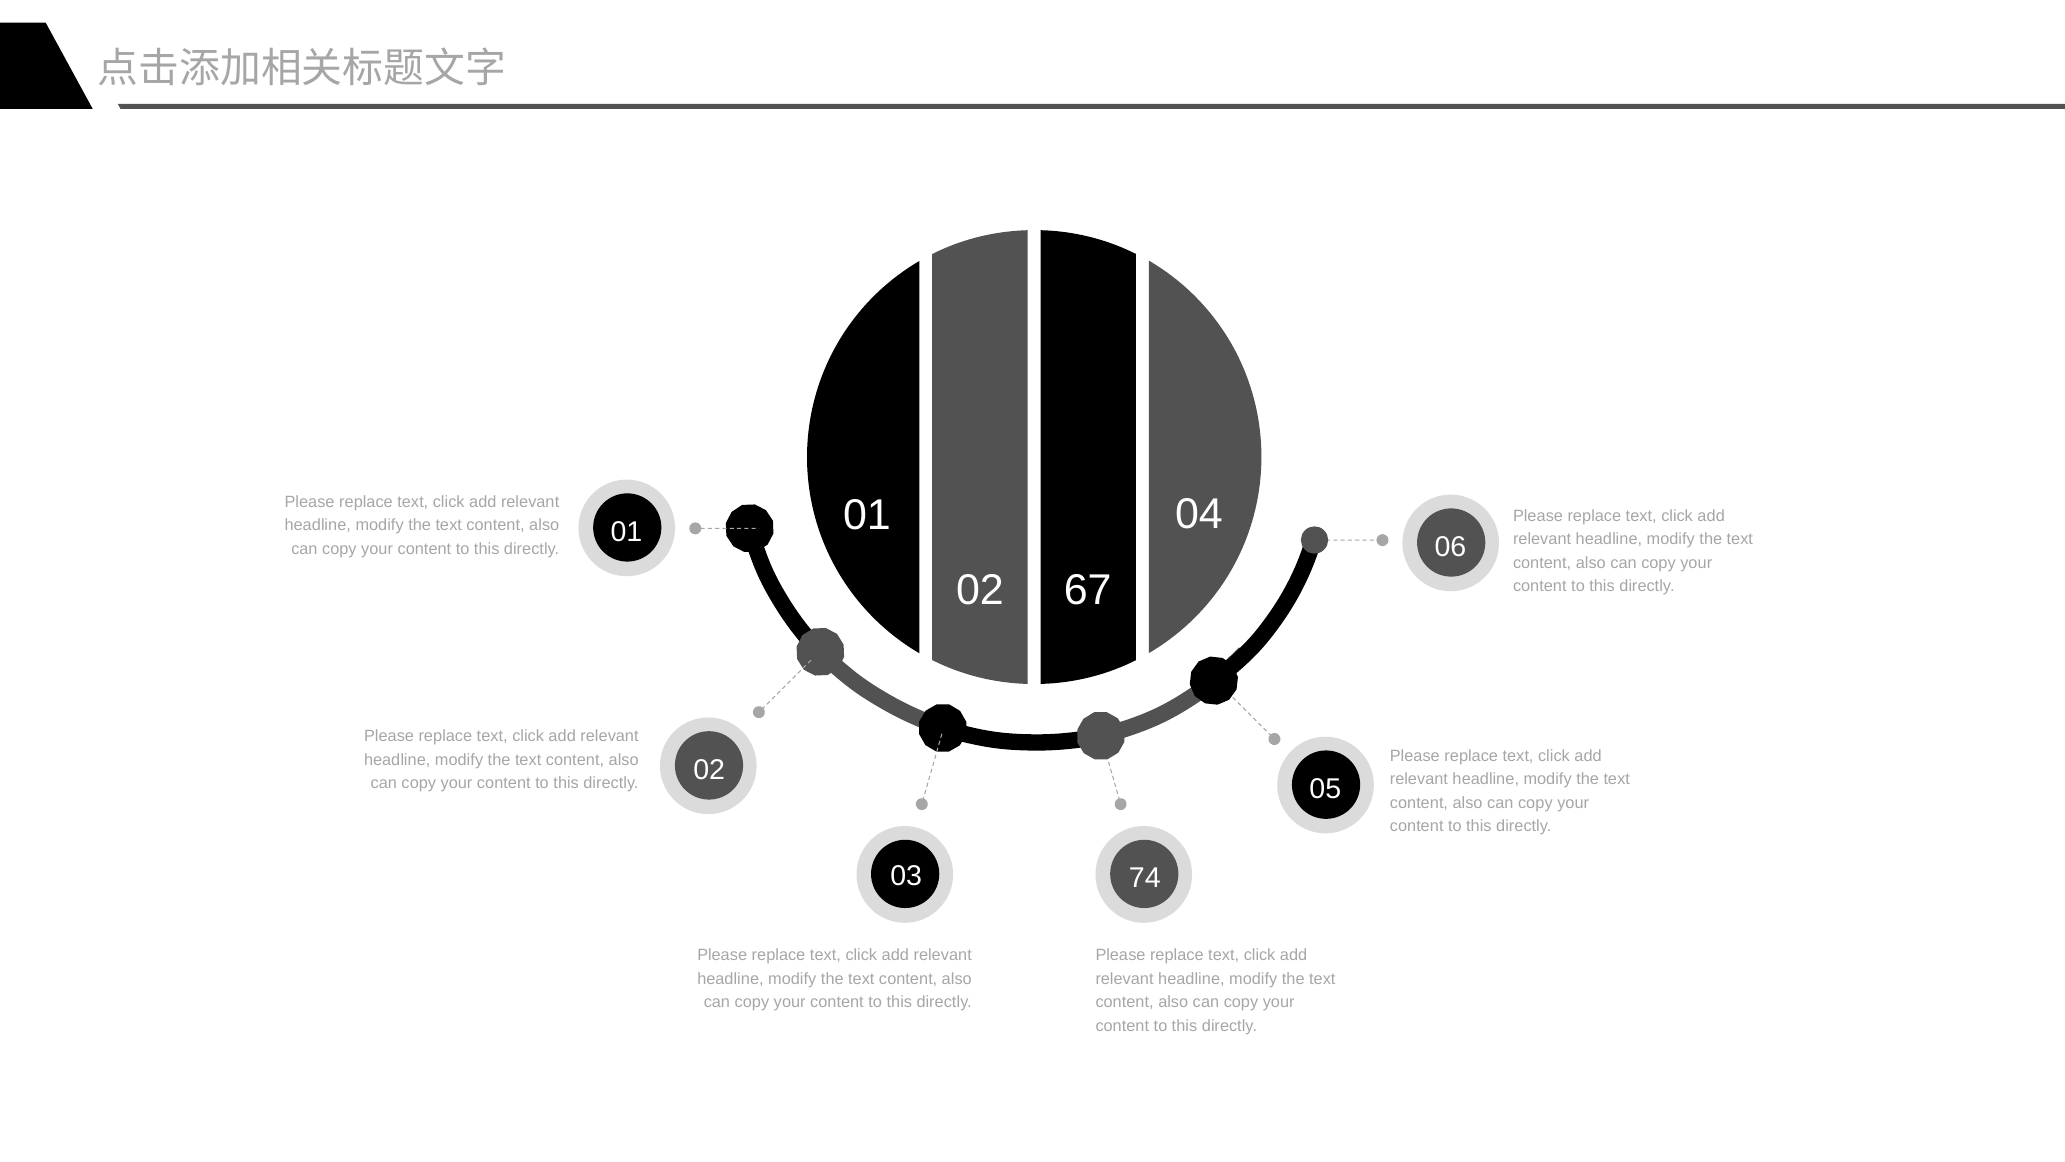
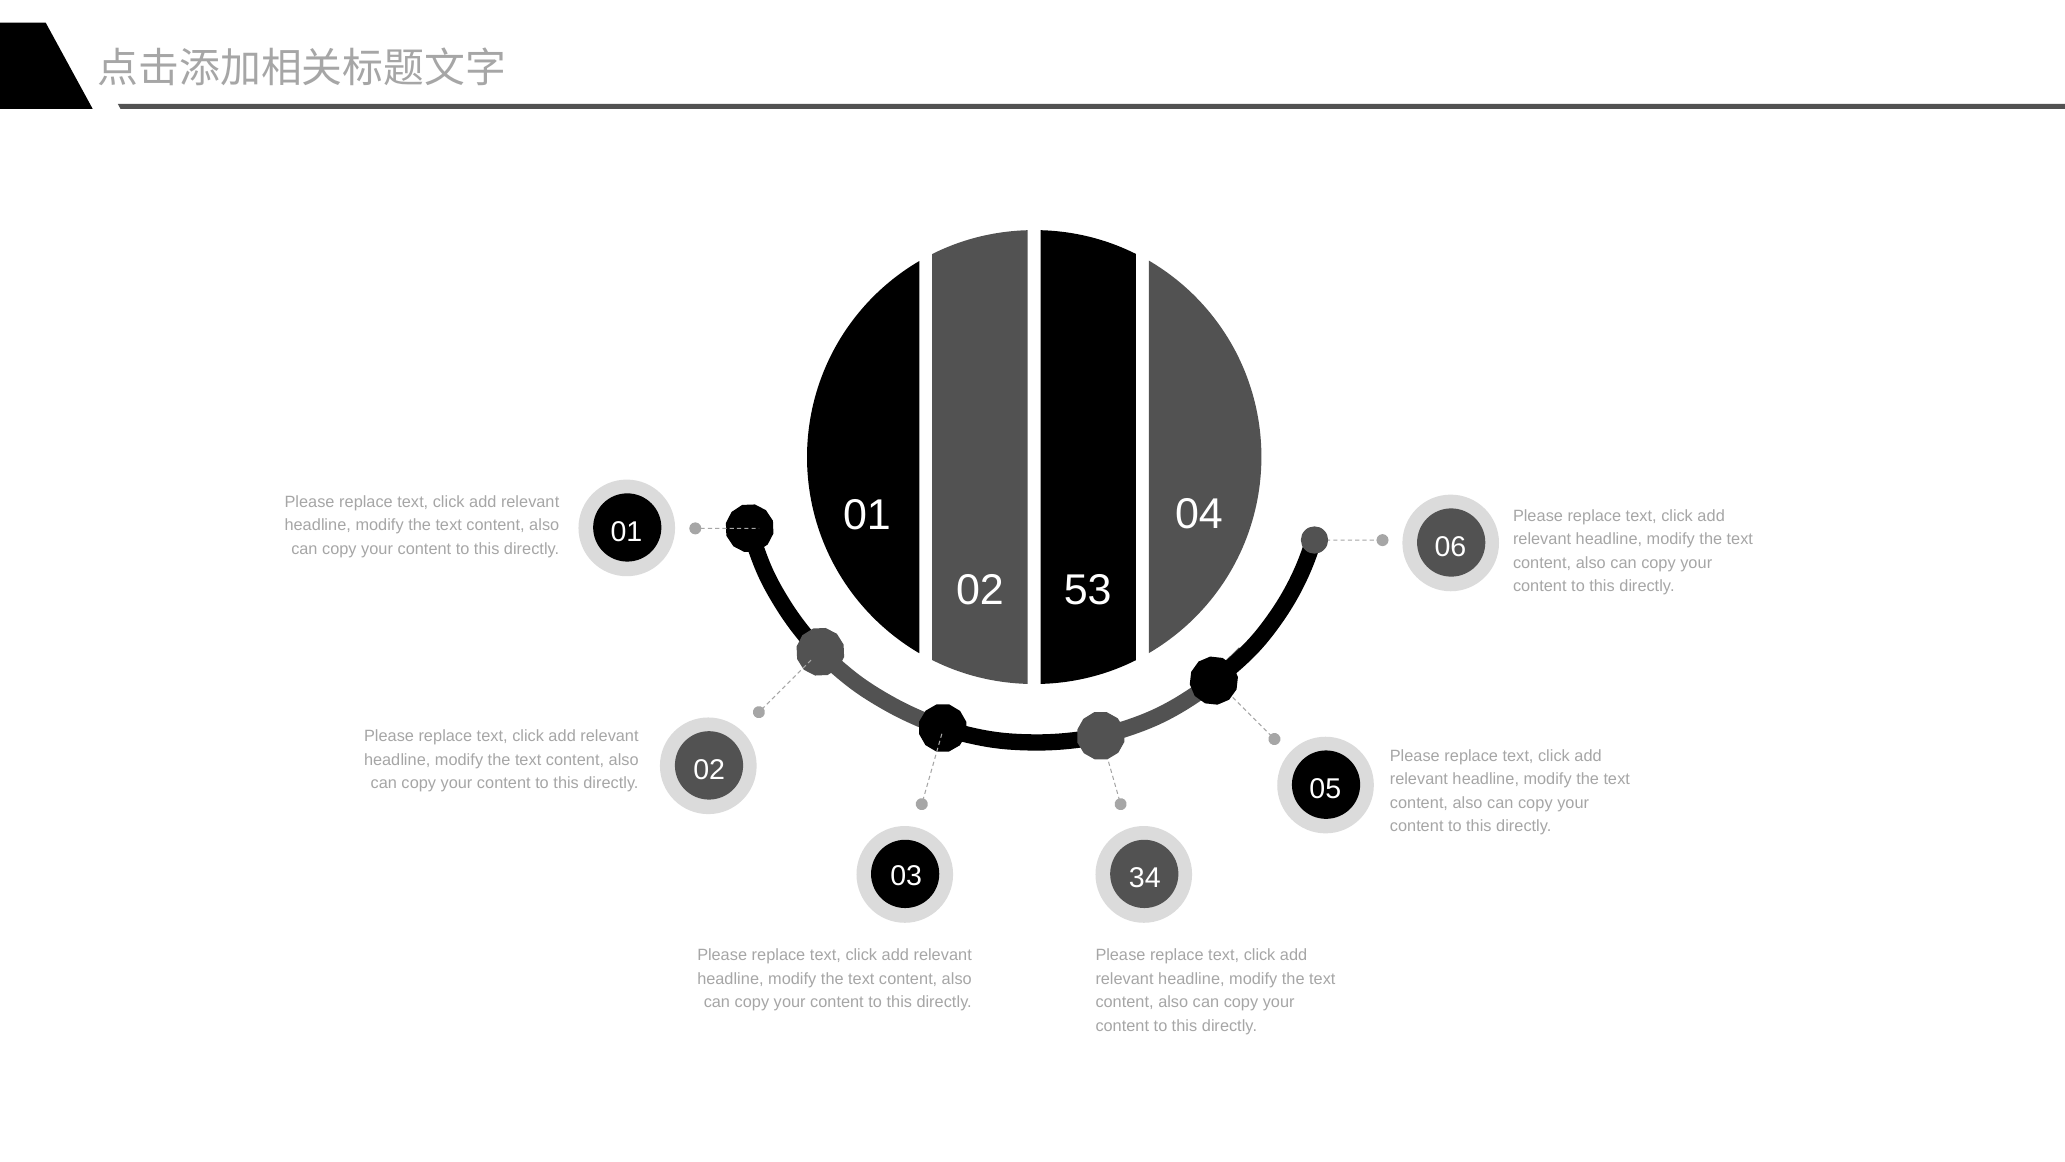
67: 67 -> 53 (1088, 590)
74: 74 -> 34 (1145, 877)
